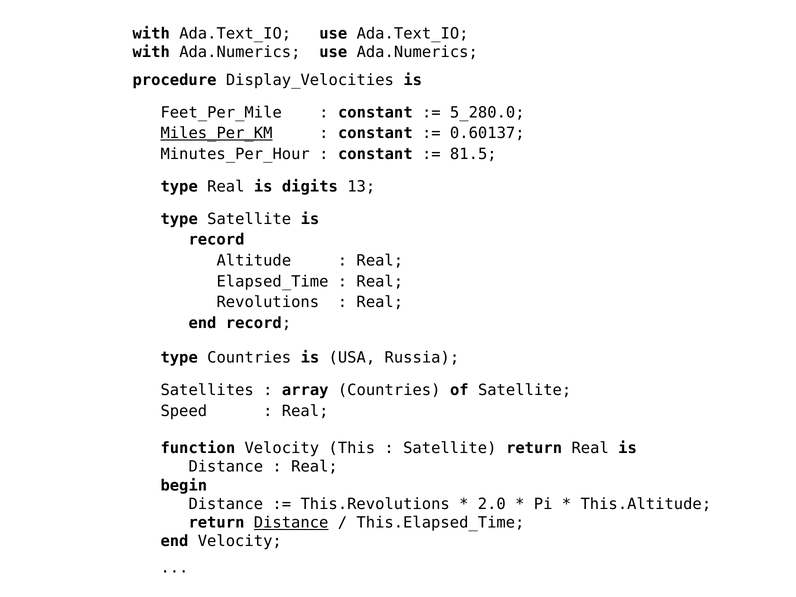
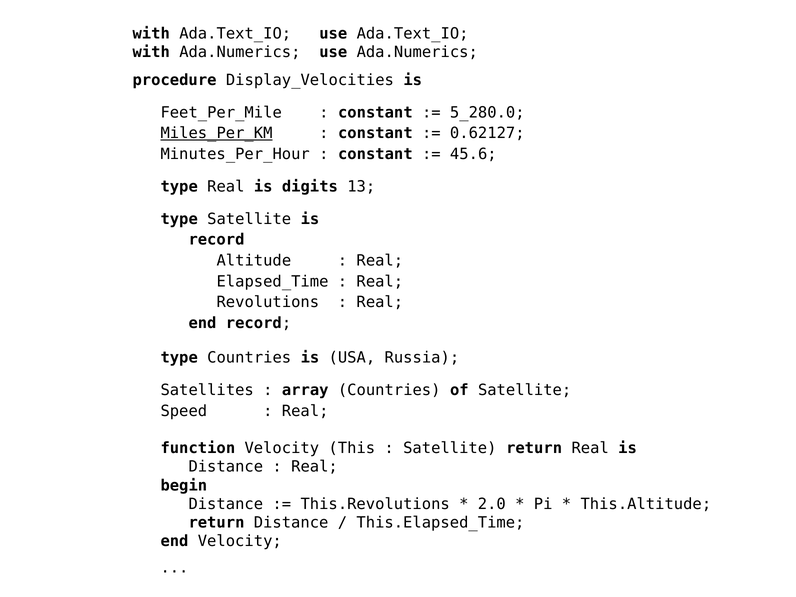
0.60137: 0.60137 -> 0.62127 (487, 133)
81.5: 81.5 -> 45.6 (473, 154)
Distance underline: present -> none (291, 523)
